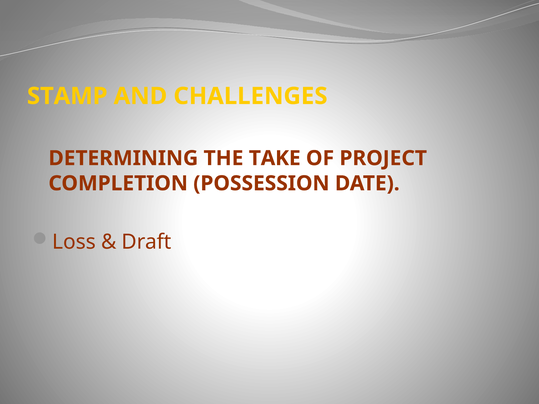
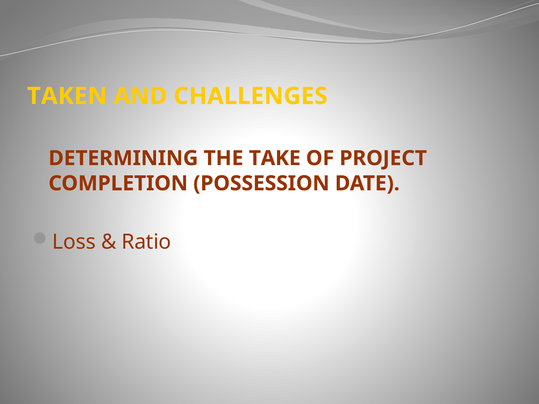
STAMP: STAMP -> TAKEN (67, 96)
Draft: Draft -> Ratio (146, 242)
